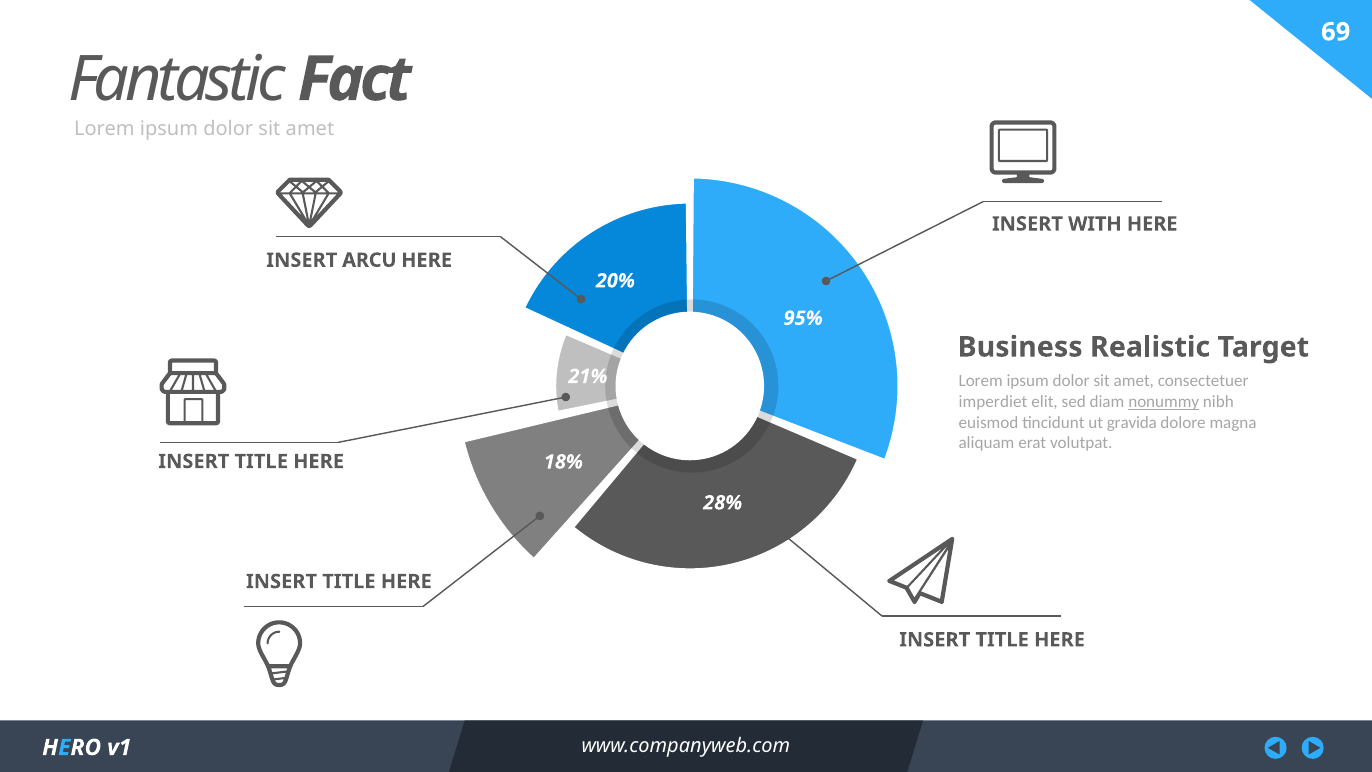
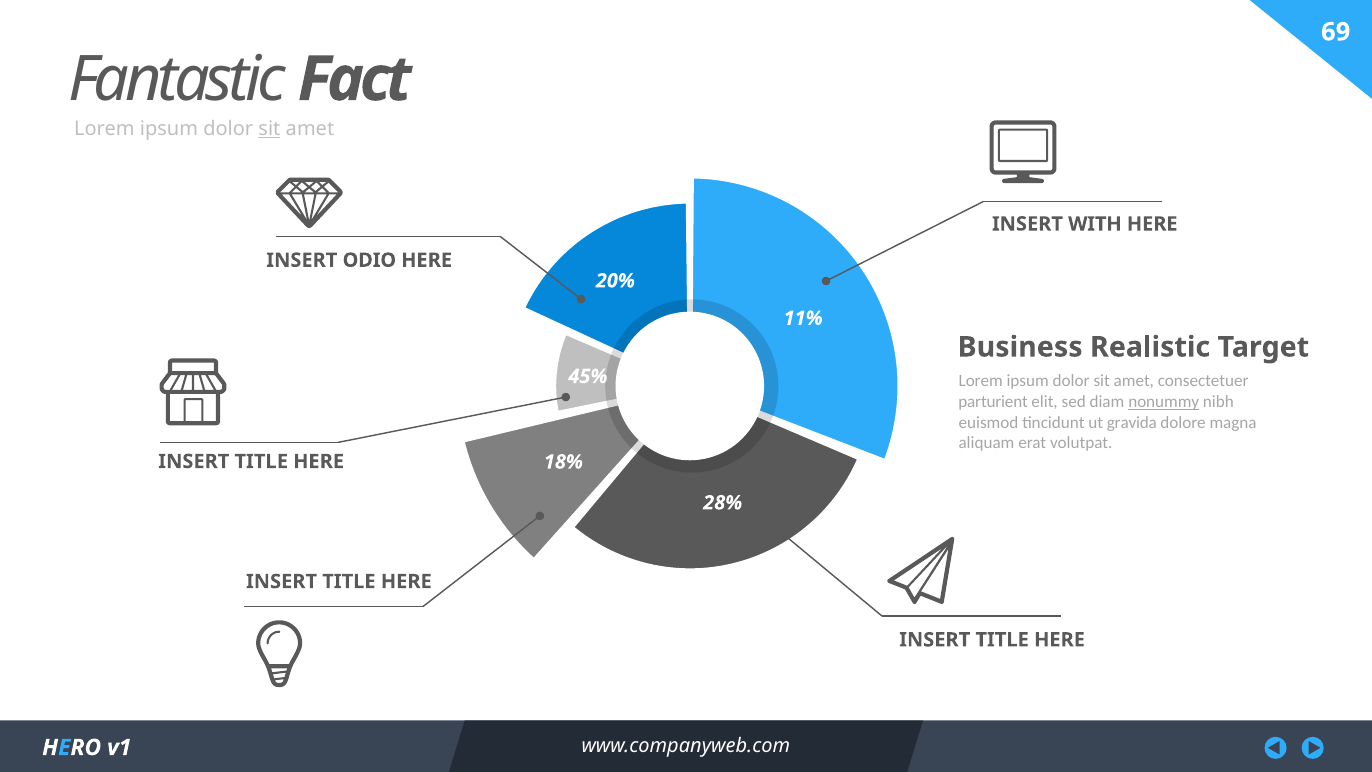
sit underline: none -> present (269, 129)
ARCU: ARCU -> ODIO (369, 260)
95%: 95% -> 11% (803, 318)
21%: 21% -> 45% (588, 376)
imperdiet: imperdiet -> parturient (993, 402)
